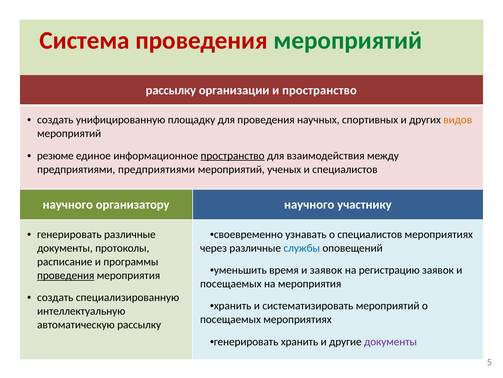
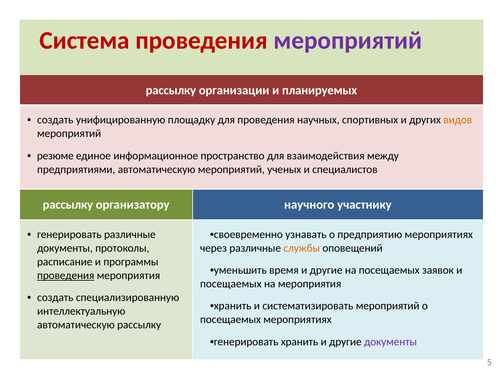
мероприятий colour: green -> purple (348, 40)
и пространство: пространство -> планируемых (320, 90)
пространство underline: present -> none (233, 155)
предприятиями предприятиями: предприятиями -> автоматическую (157, 169)
научного: научного -> рассылку (68, 204)
о специалистов: специалистов -> предприятию (370, 234)
службы colour: blue -> orange (302, 248)
время и заявок: заявок -> другие (326, 270)
на регистрацию: регистрацию -> посещаемых (389, 270)
